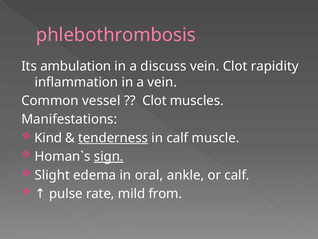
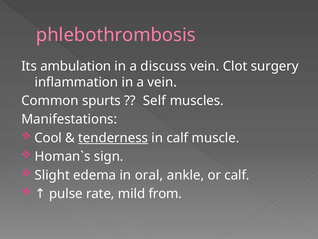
rapidity: rapidity -> surgery (275, 66)
vessel: vessel -> spurts (101, 101)
Clot: Clot -> Self (154, 101)
Kind: Kind -> Cool (48, 138)
sign underline: present -> none (109, 156)
